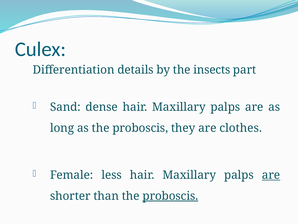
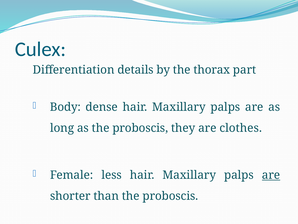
insects: insects -> thorax (212, 70)
Sand: Sand -> Body (65, 107)
proboscis underline: present -> none (170, 196)
